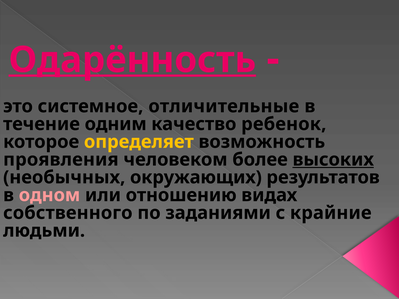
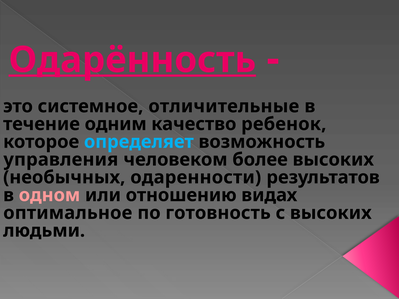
определяет colour: yellow -> light blue (139, 142)
проявления: проявления -> управления (61, 160)
высоких underline: present -> none (333, 160)
окружающих: окружающих -> одаренности (196, 177)
собственного: собственного -> оптимальное (68, 213)
заданиями: заданиями -> готовность (218, 213)
с крайние: крайние -> высоких (331, 213)
